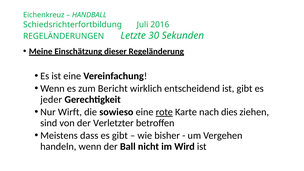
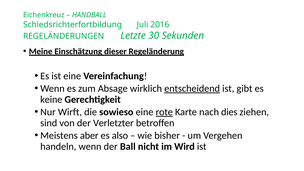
Bericht: Bericht -> Absage (113, 89)
entscheidend underline: none -> present (192, 89)
jeder: jeder -> keine (51, 99)
dass: dass -> aber (89, 135)
es gibt: gibt -> also (120, 135)
